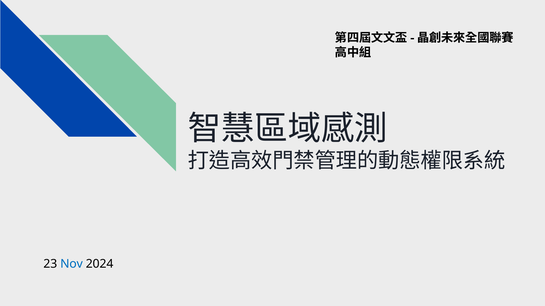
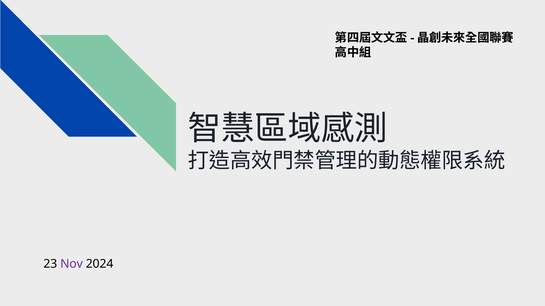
Nov colour: blue -> purple (71, 264)
